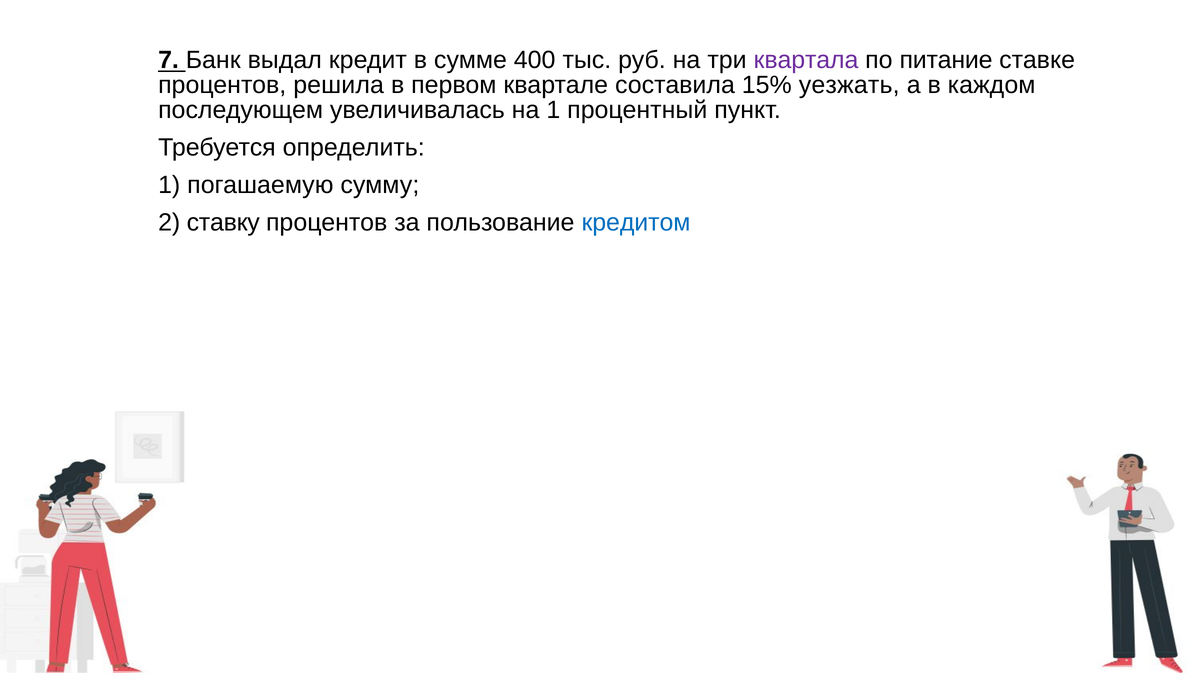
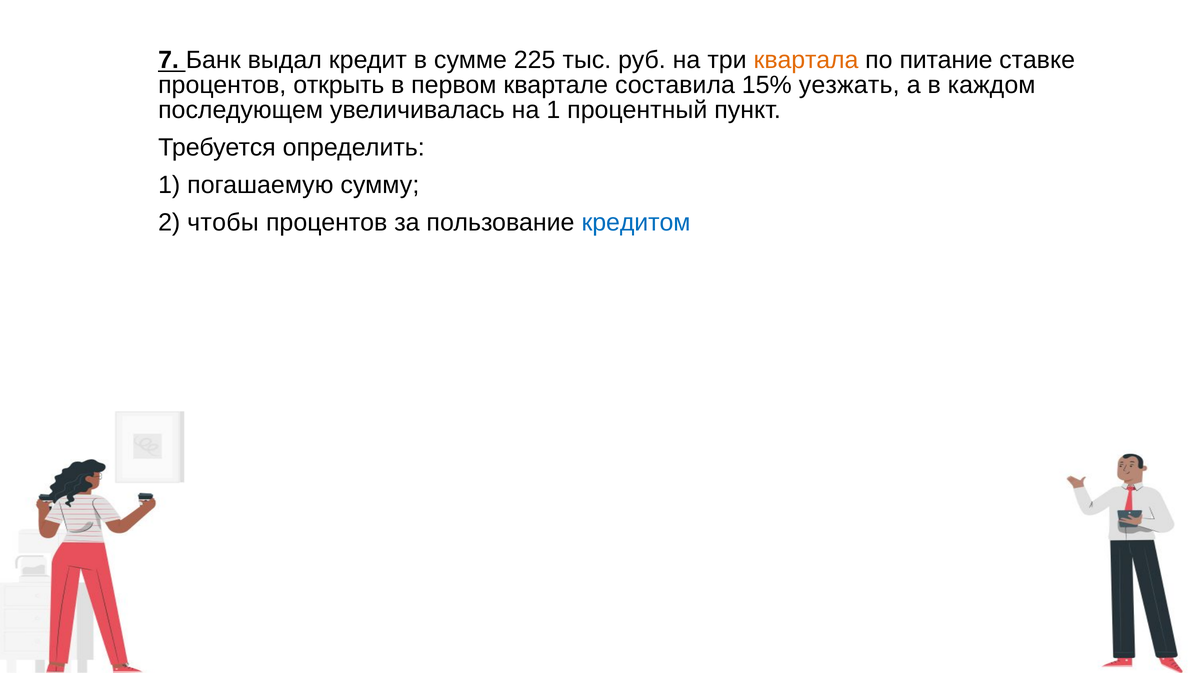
400: 400 -> 225 (535, 60)
квартала colour: purple -> orange (806, 60)
решила: решила -> открыть (339, 85)
ставку: ставку -> чтобы (223, 223)
